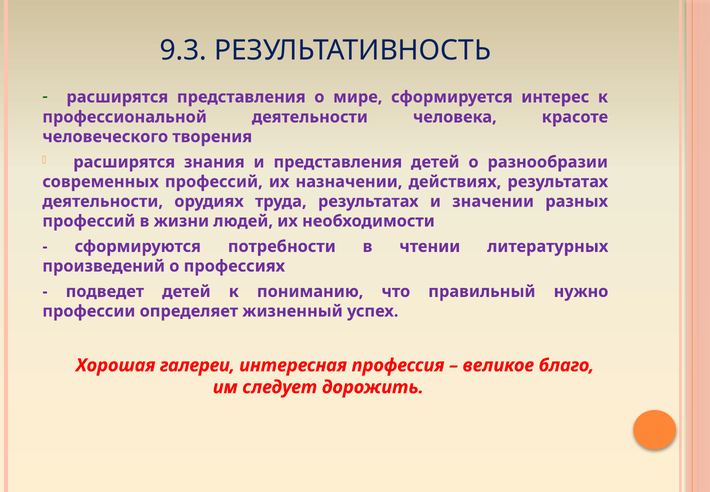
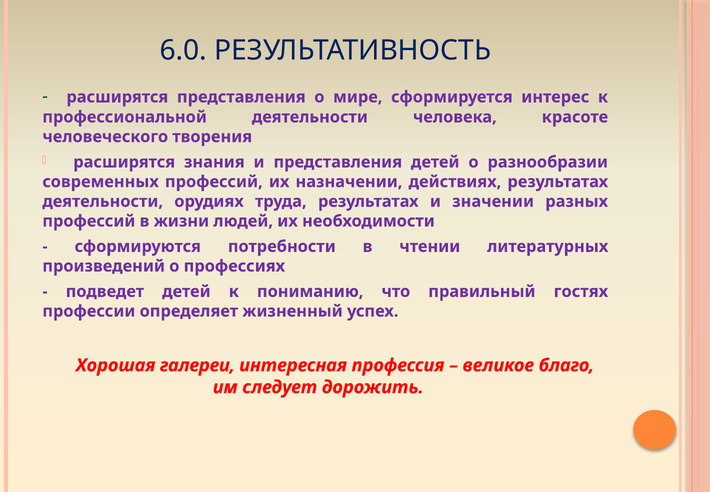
9.3: 9.3 -> 6.0 (183, 50)
нужно: нужно -> гостях (581, 291)
